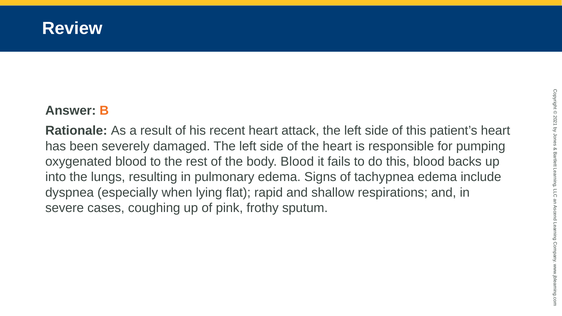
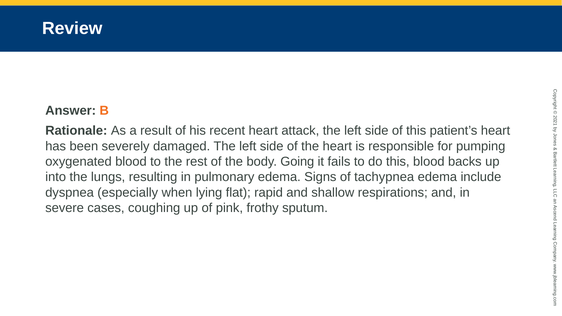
body Blood: Blood -> Going (297, 162)
